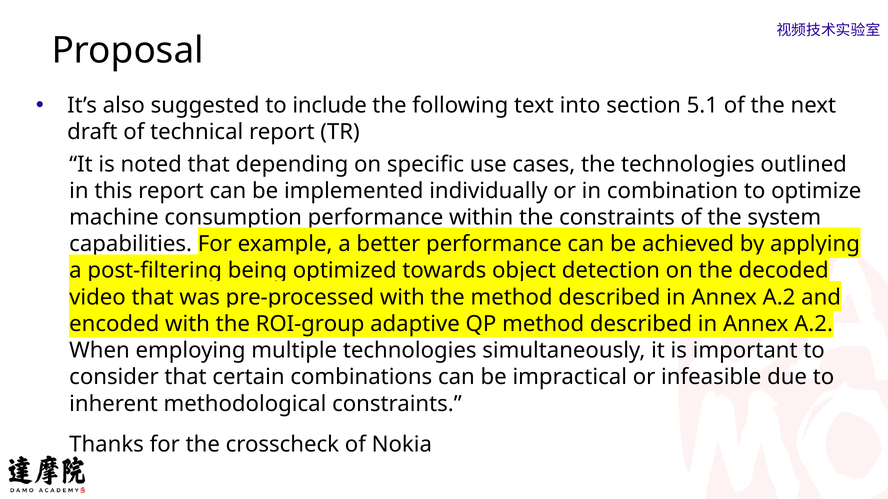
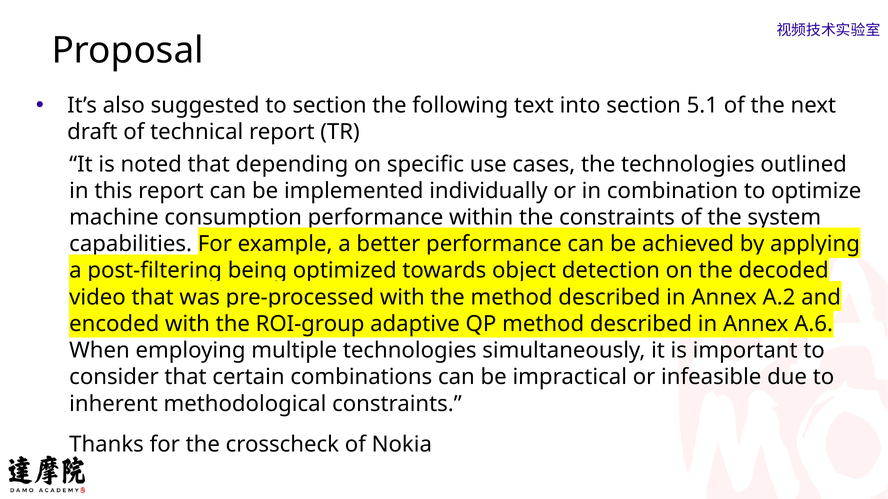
to include: include -> section (330, 106)
A.2: A.2 -> A.6 (814, 324)
